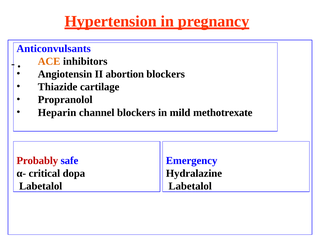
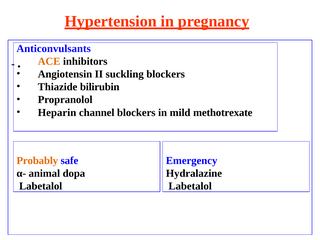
abortion: abortion -> suckling (125, 74)
cartilage: cartilage -> bilirubin (100, 87)
Probably colour: red -> orange (37, 161)
critical: critical -> animal (44, 173)
